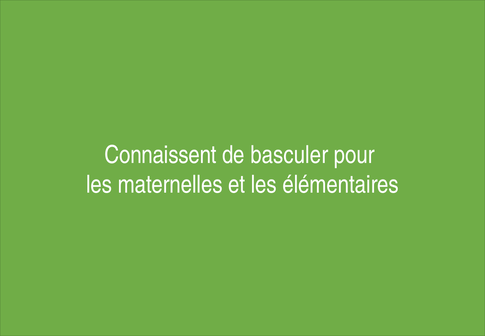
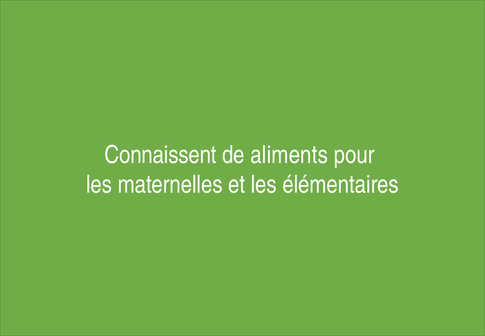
basculer: basculer -> aliments (289, 155)
